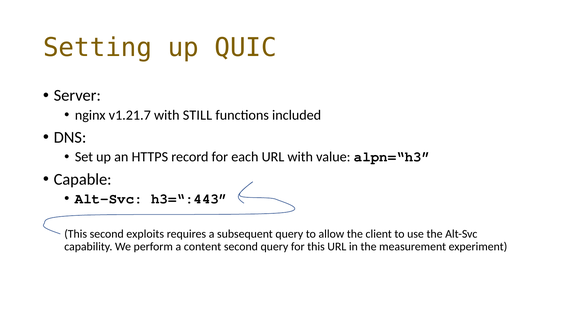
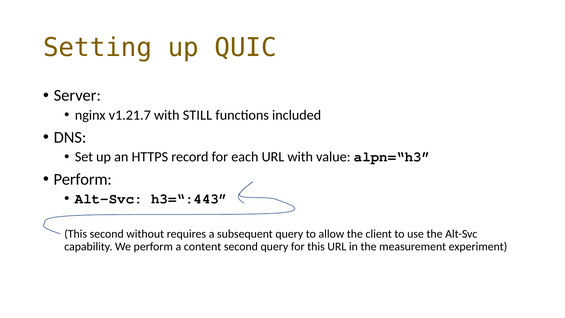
Capable: Capable -> Perform (83, 179)
exploits: exploits -> without (145, 234)
